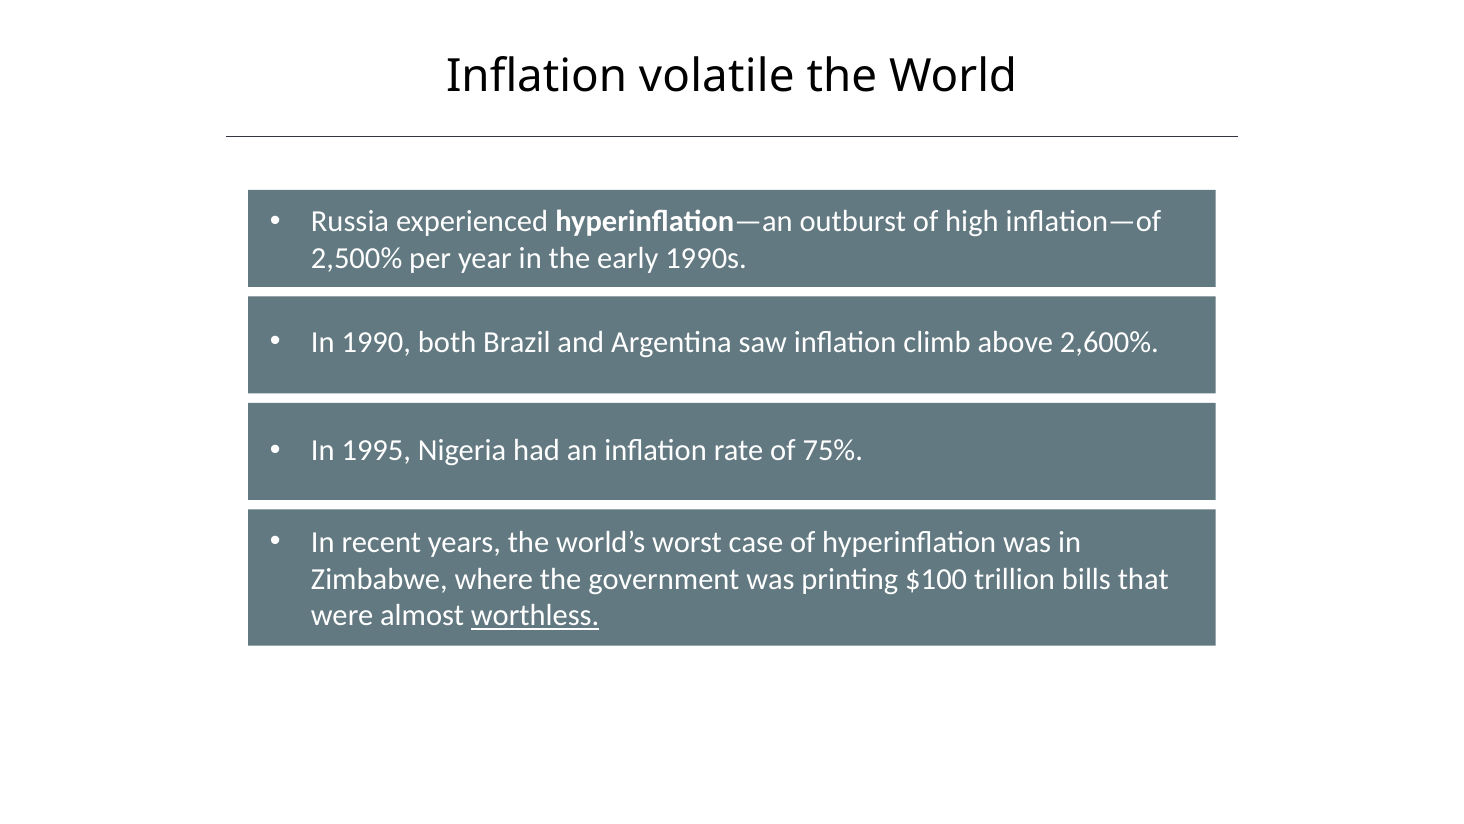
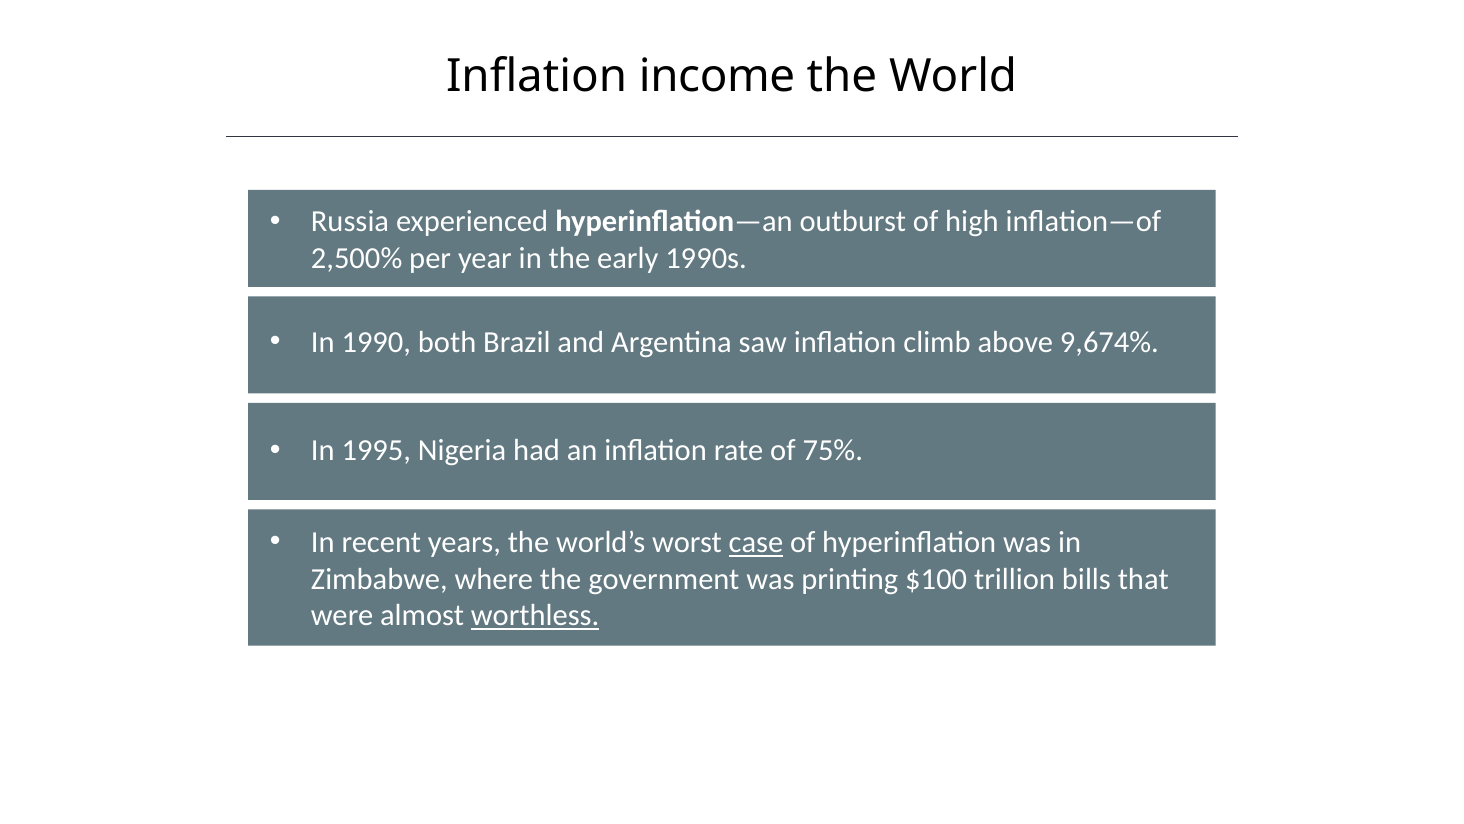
volatile: volatile -> income (717, 77)
2,600%: 2,600% -> 9,674% (1109, 342)
case underline: none -> present (756, 542)
